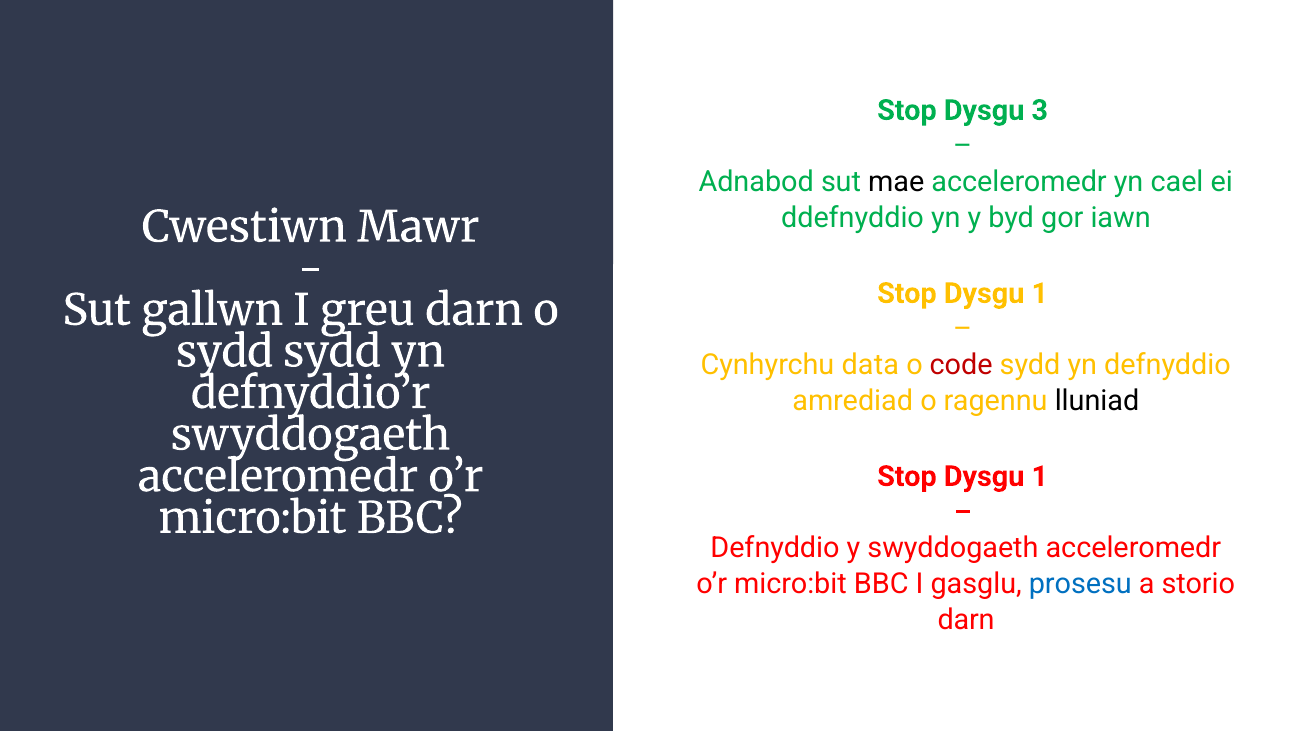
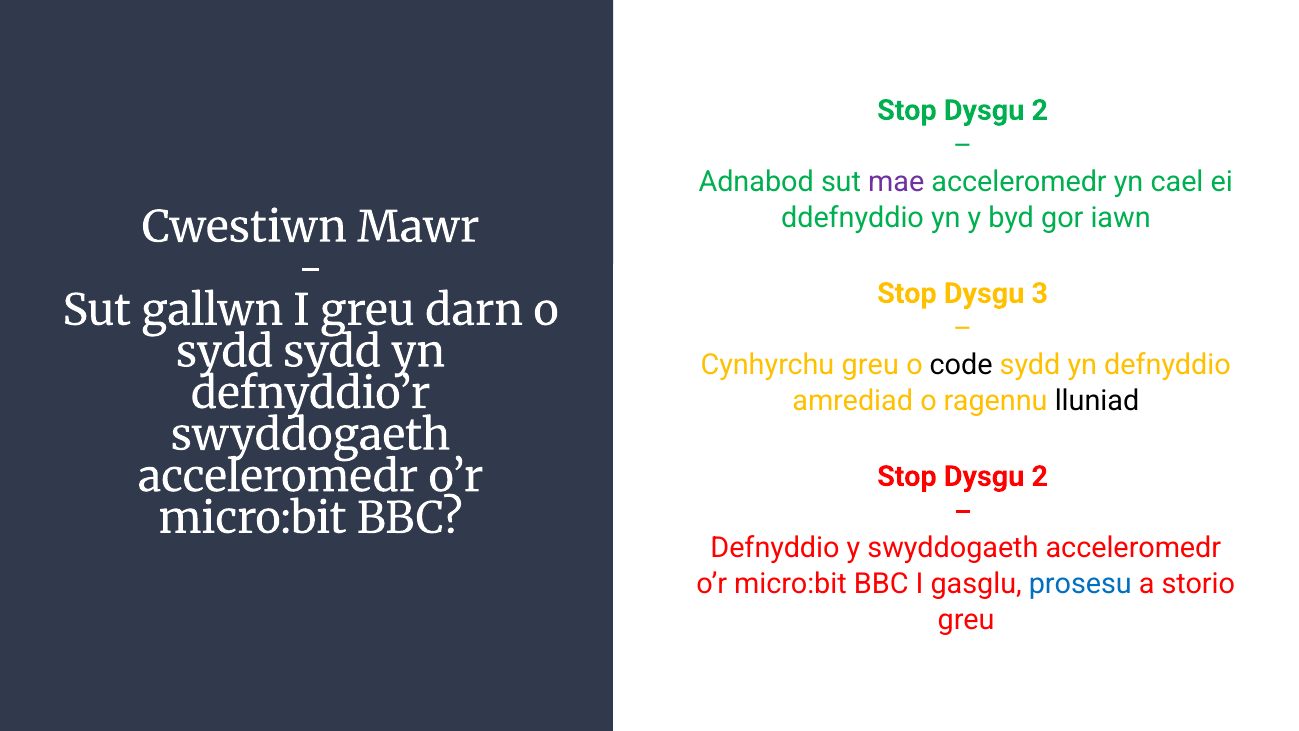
3: 3 -> 2 (1040, 110)
mae colour: black -> purple (896, 182)
1: 1 -> 3 (1040, 293)
Cynhyrchu data: data -> greu (870, 365)
code colour: red -> black (961, 365)
1: 1 -> 2 (1040, 476)
darn: darn -> greu (966, 619)
